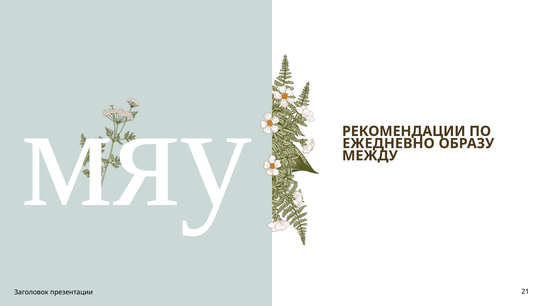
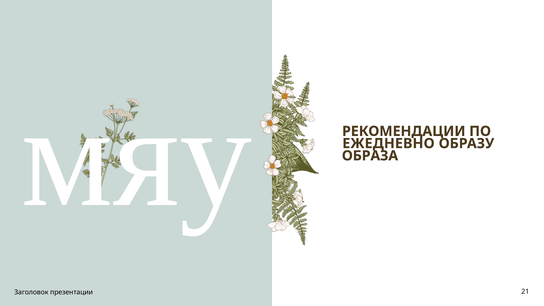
МЕЖДУ: МЕЖДУ -> ОБРАЗА (370, 156)
